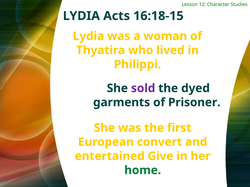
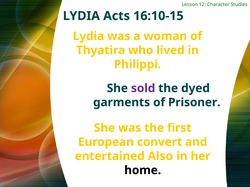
16:18-15: 16:18-15 -> 16:10-15 (158, 16)
Give: Give -> Also (160, 157)
home colour: green -> black (143, 171)
